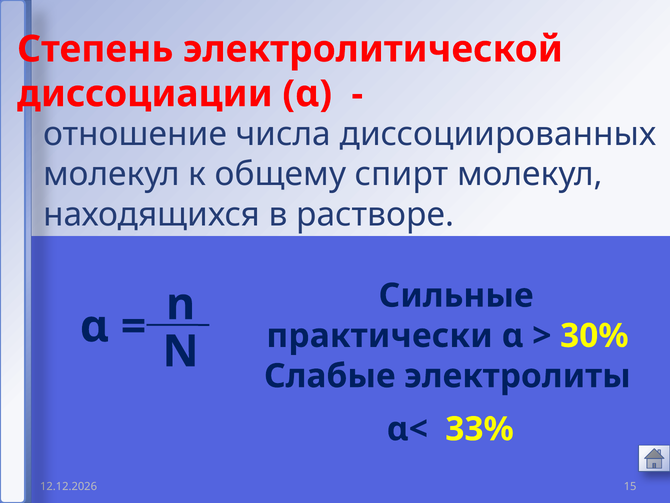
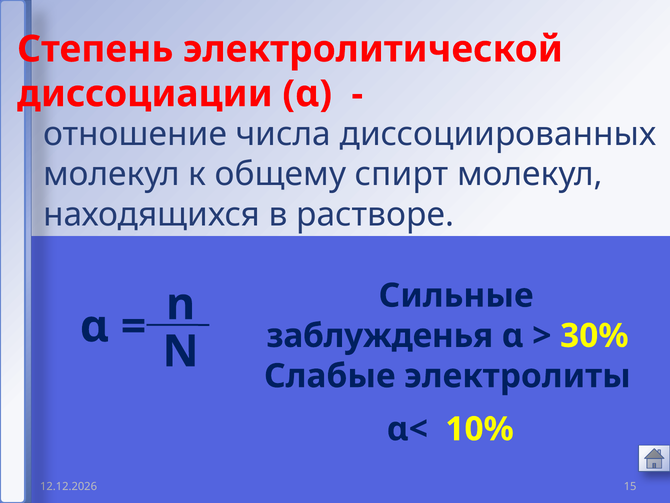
практически: практически -> заблужденья (380, 336)
33%: 33% -> 10% (480, 429)
